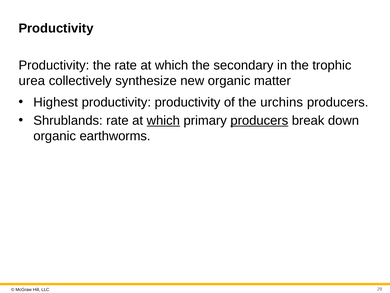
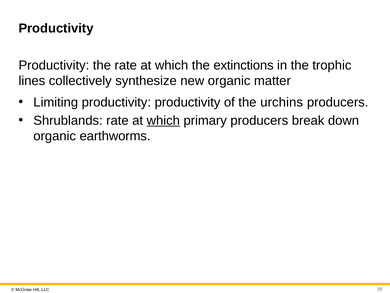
secondary: secondary -> extinctions (244, 65)
urea: urea -> lines (32, 81)
Highest: Highest -> Limiting (56, 102)
producers underline: present -> none (259, 120)
